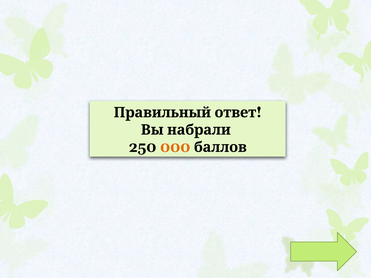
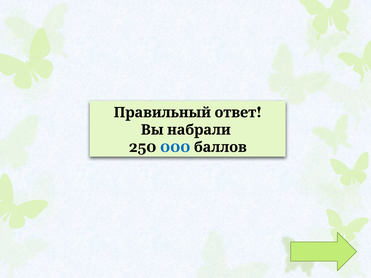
000 colour: orange -> blue (175, 147)
